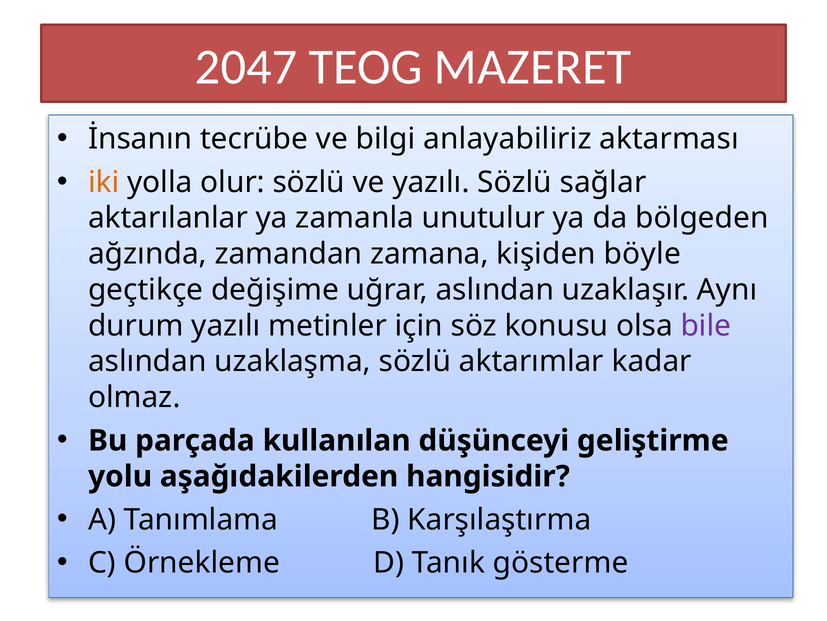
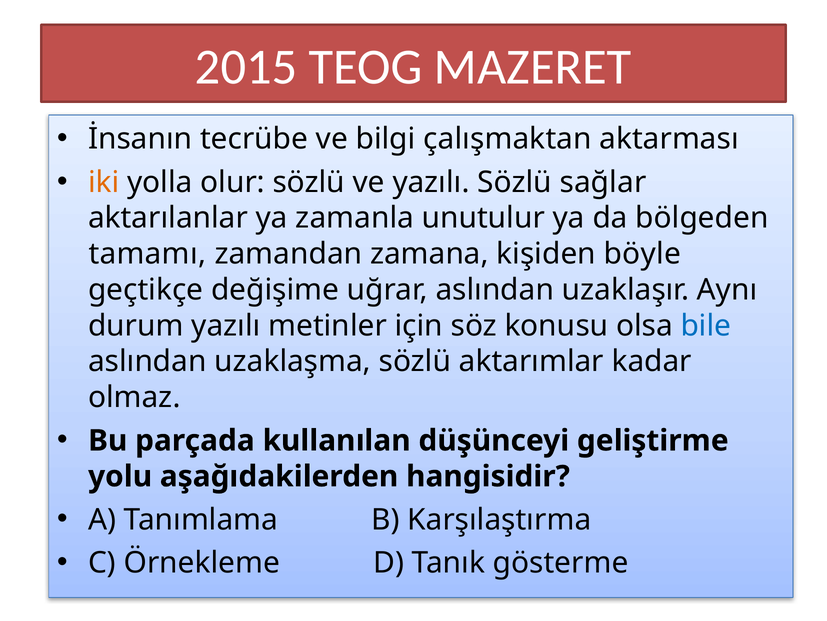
2047: 2047 -> 2015 (246, 67)
anlayabiliriz: anlayabiliriz -> çalışmaktan (508, 139)
ağzında: ağzında -> tamamı (147, 254)
bile colour: purple -> blue (706, 325)
